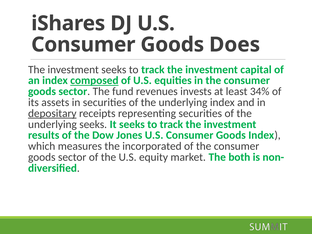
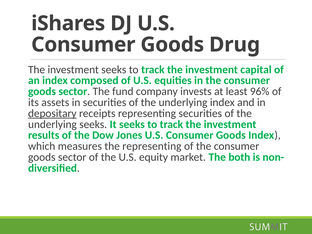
Does: Does -> Drug (235, 45)
composed underline: present -> none (94, 81)
revenues: revenues -> company (157, 91)
34%: 34% -> 96% (260, 91)
the incorporated: incorporated -> representing (152, 146)
